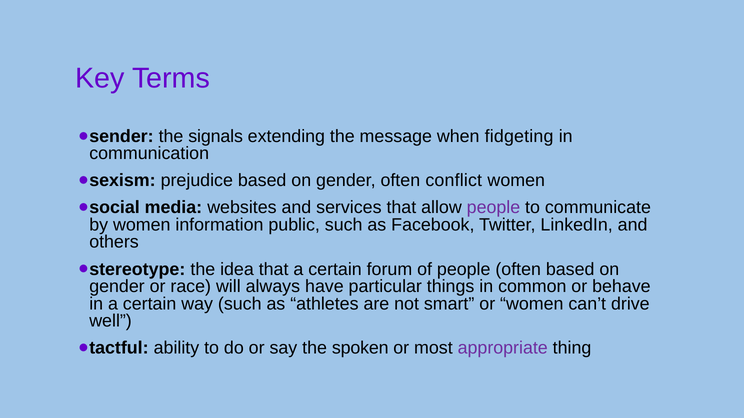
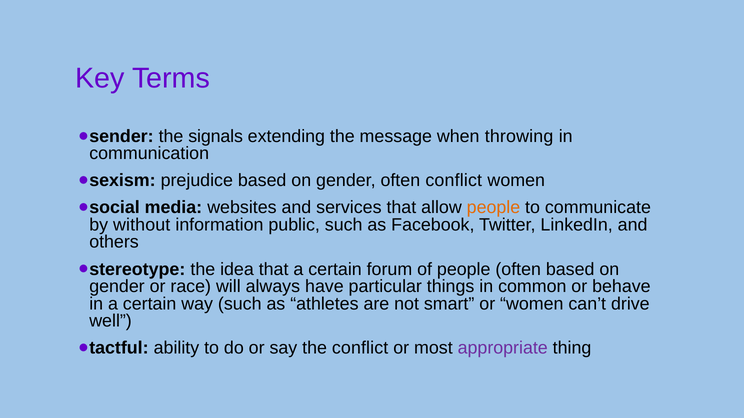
fidgeting: fidgeting -> throwing (519, 136)
people colour: purple -> orange (493, 208)
by women: women -> without (142, 225)
the spoken: spoken -> conflict (360, 348)
